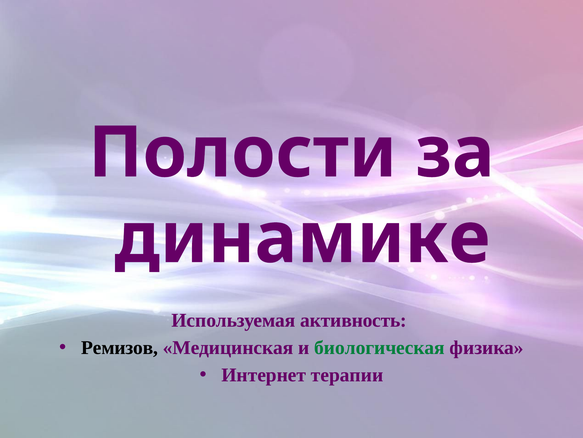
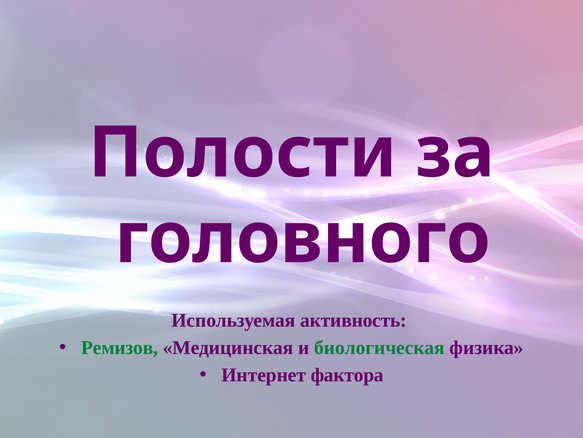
динамике: динамике -> головного (303, 238)
Ремизов colour: black -> green (120, 347)
терапии: терапии -> фактора (347, 374)
